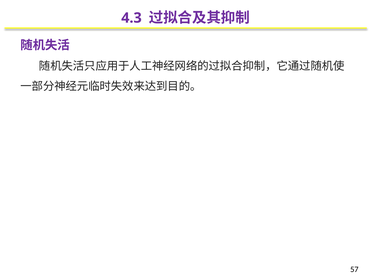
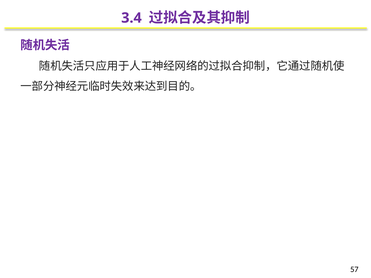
4.3: 4.3 -> 3.4 (131, 18)
